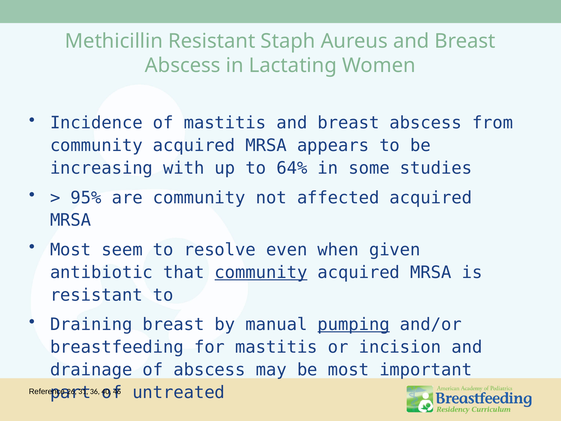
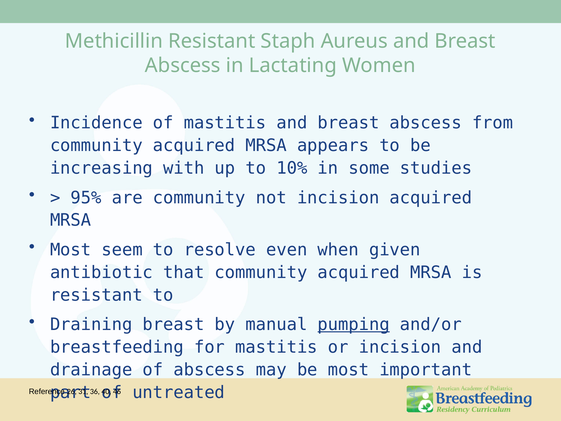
64%: 64% -> 10% (292, 168)
not affected: affected -> incision (338, 198)
community underline: present -> none (261, 272)
